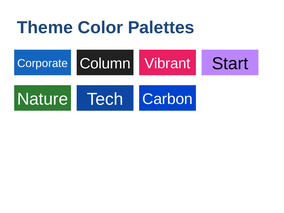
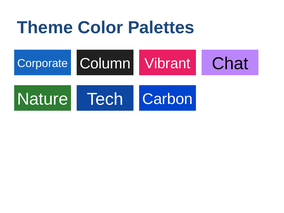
Start: Start -> Chat (230, 64)
